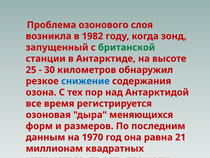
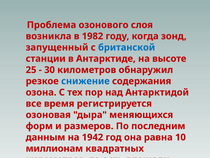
британской colour: green -> blue (127, 47)
1970: 1970 -> 1942 (92, 137)
21: 21 -> 10 (180, 137)
